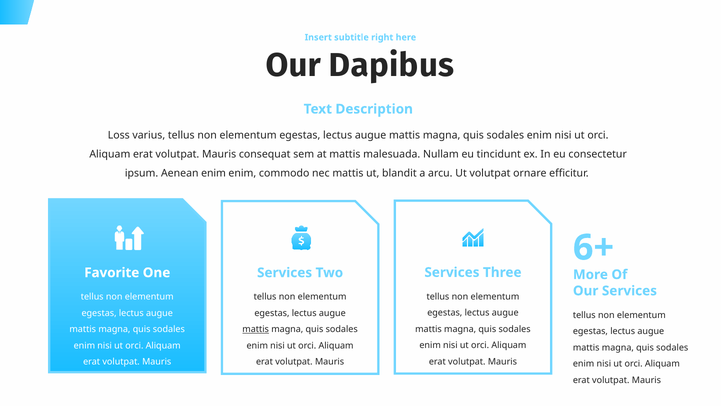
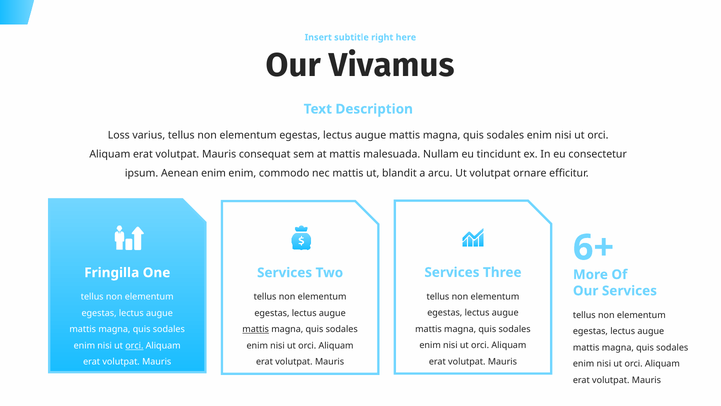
Dapibus: Dapibus -> Vivamus (392, 65)
Favorite: Favorite -> Fringilla (112, 272)
orci underline: none -> present (134, 345)
